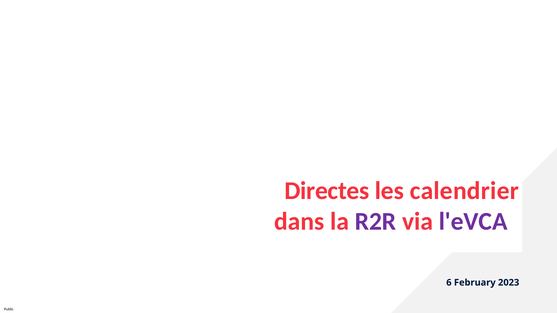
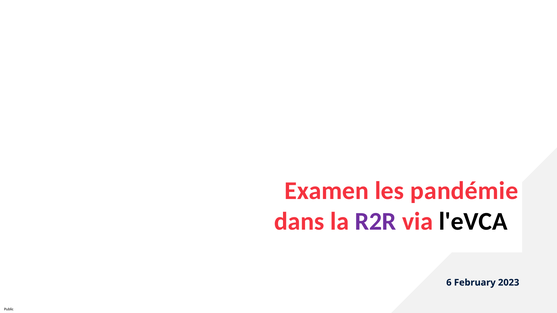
Directes: Directes -> Examen (327, 191)
calendrier: calendrier -> pandémie (464, 191)
l'eVCA colour: purple -> black (473, 222)
